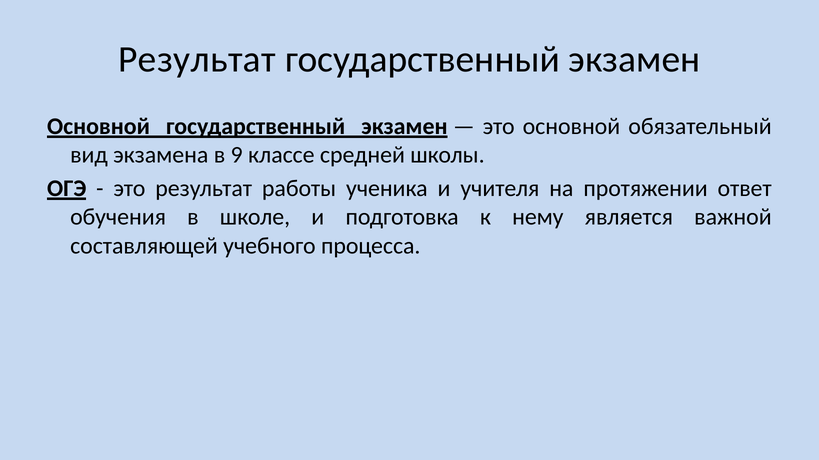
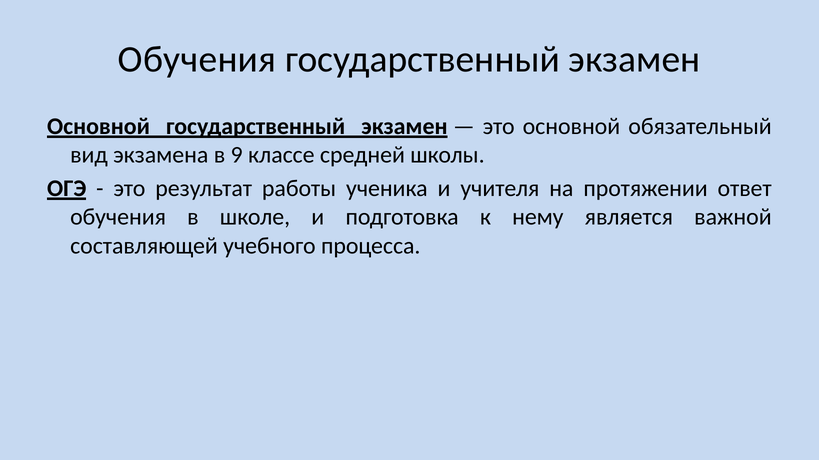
Результат: Результат -> Обучения (197, 59)
